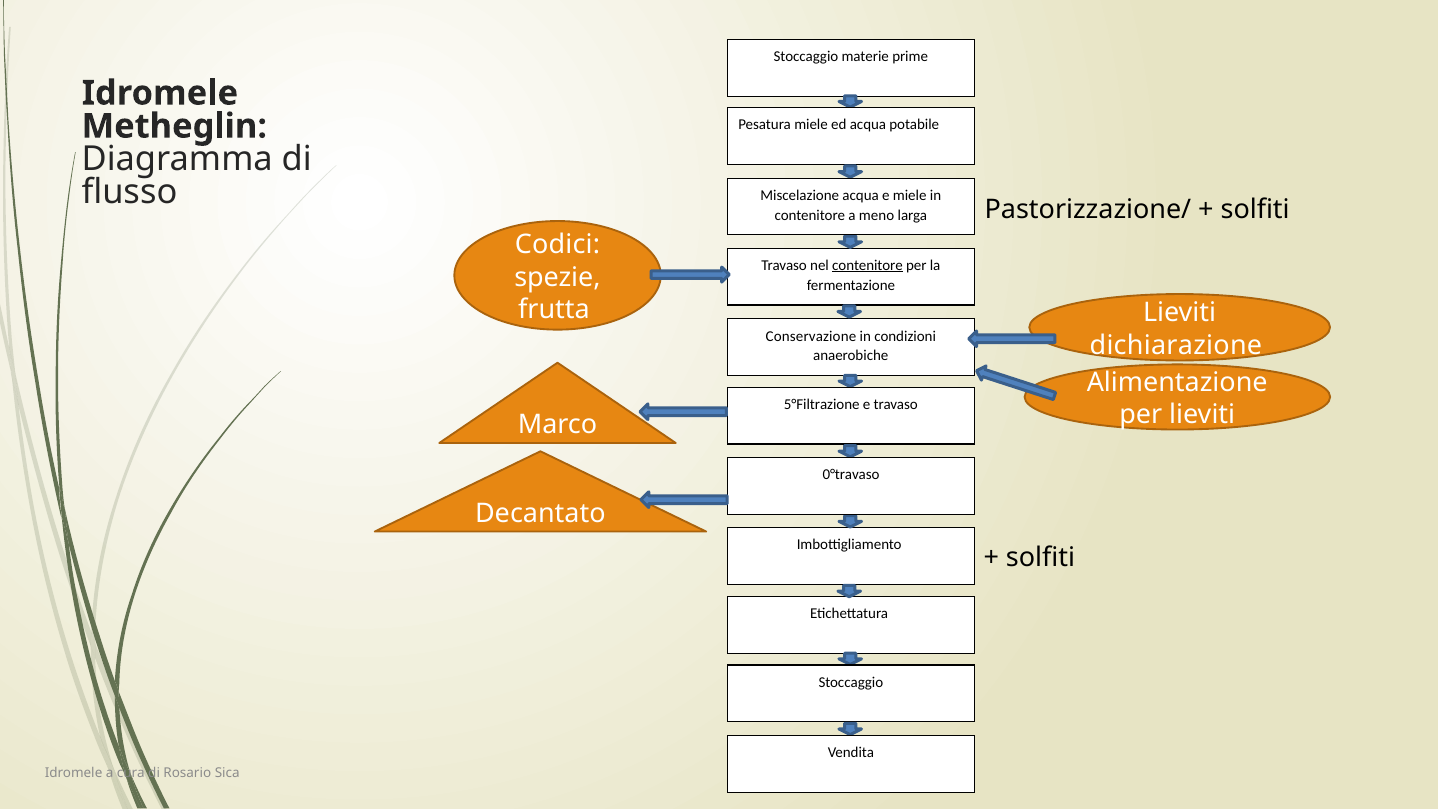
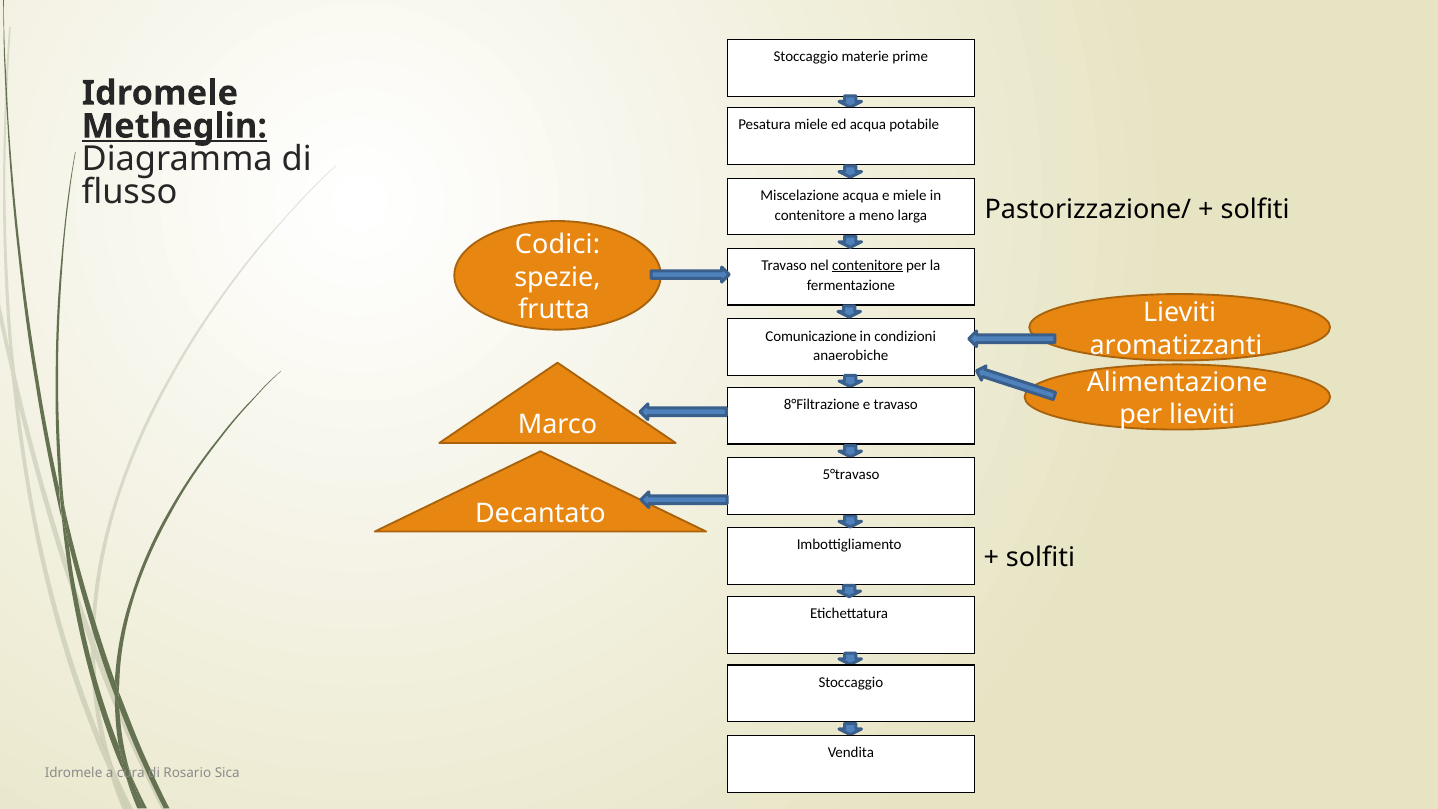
Metheglin underline: none -> present (174, 126)
Conservazione: Conservazione -> Comunicazione (811, 336)
dichiarazione: dichiarazione -> aromatizzanti (1176, 345)
5°Filtrazione: 5°Filtrazione -> 8°Filtrazione (822, 404)
0°travaso: 0°travaso -> 5°travaso (851, 475)
